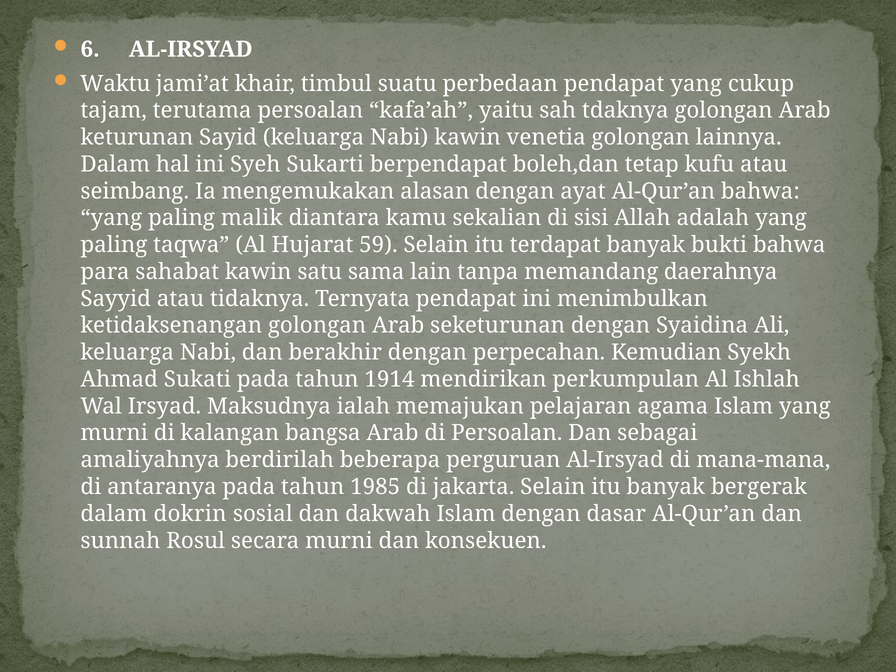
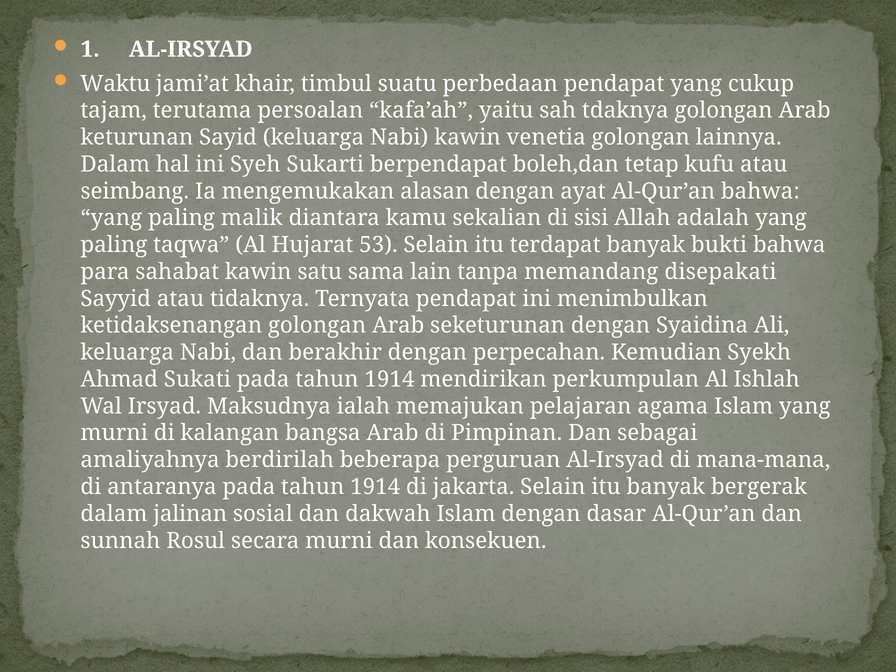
6: 6 -> 1 (90, 49)
59: 59 -> 53 (378, 245)
daerahnya: daerahnya -> disepakati (721, 272)
di Persoalan: Persoalan -> Pimpinan (507, 433)
antaranya pada tahun 1985: 1985 -> 1914 (375, 487)
dokrin: dokrin -> jalinan (190, 514)
